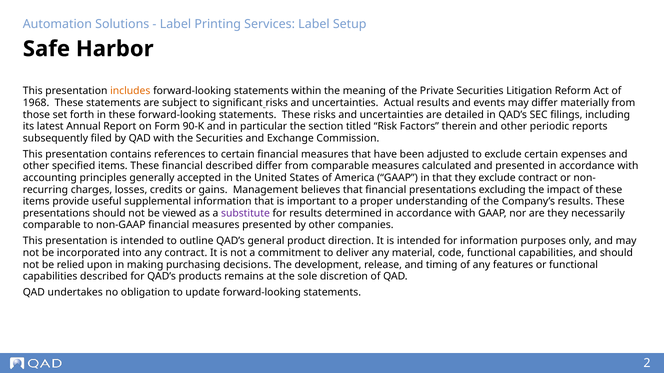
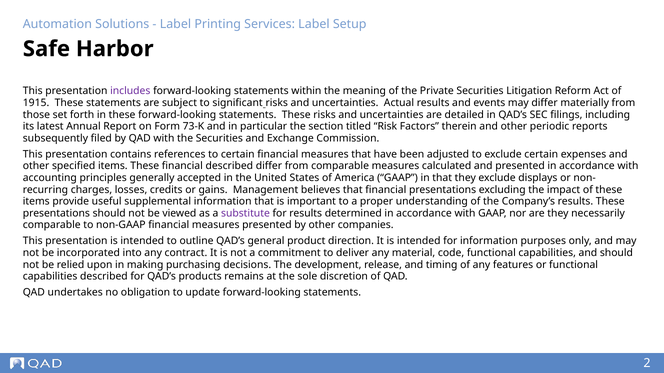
includes colour: orange -> purple (130, 91)
1968: 1968 -> 1915 (36, 103)
90-K: 90-K -> 73-K (193, 127)
exclude contract: contract -> displays (538, 178)
